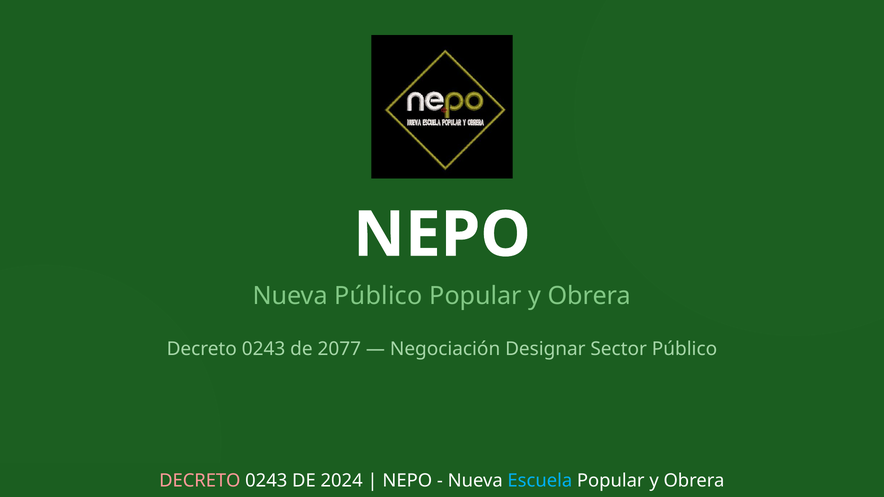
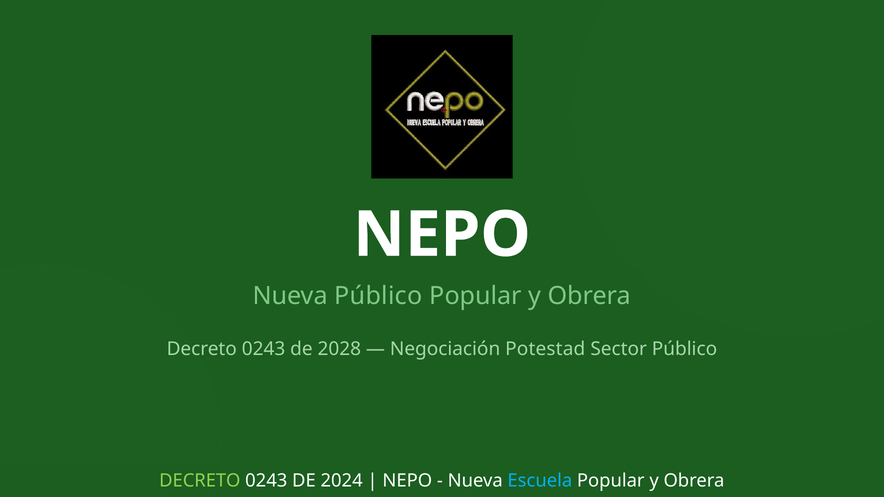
2077: 2077 -> 2028 (339, 349)
Designar: Designar -> Potestad (545, 349)
DECRETO colour: pink -> light green (200, 481)
